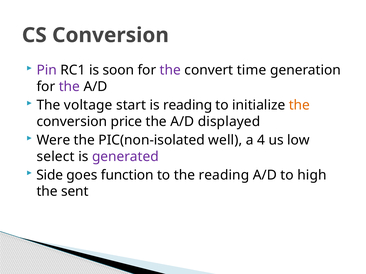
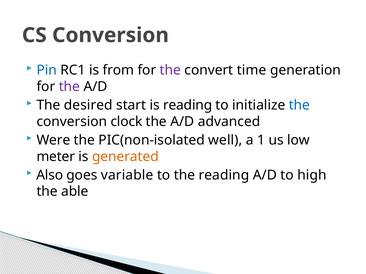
Pin colour: purple -> blue (47, 70)
soon: soon -> from (118, 70)
voltage: voltage -> desired (88, 105)
the colour: orange -> blue (299, 105)
price: price -> clock (126, 122)
displayed: displayed -> advanced (229, 122)
4: 4 -> 1 (261, 140)
select: select -> meter (56, 157)
generated colour: purple -> orange (125, 157)
Side: Side -> Also (50, 175)
function: function -> variable (127, 175)
sent: sent -> able (75, 192)
